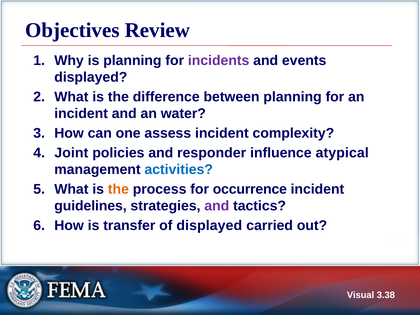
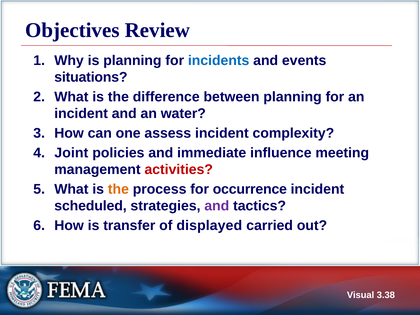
incidents colour: purple -> blue (219, 60)
displayed: displayed -> situations (91, 77)
responder: responder -> immediate (212, 153)
atypical: atypical -> meeting (342, 153)
activities colour: blue -> red (179, 170)
guidelines: guidelines -> scheduled (90, 206)
